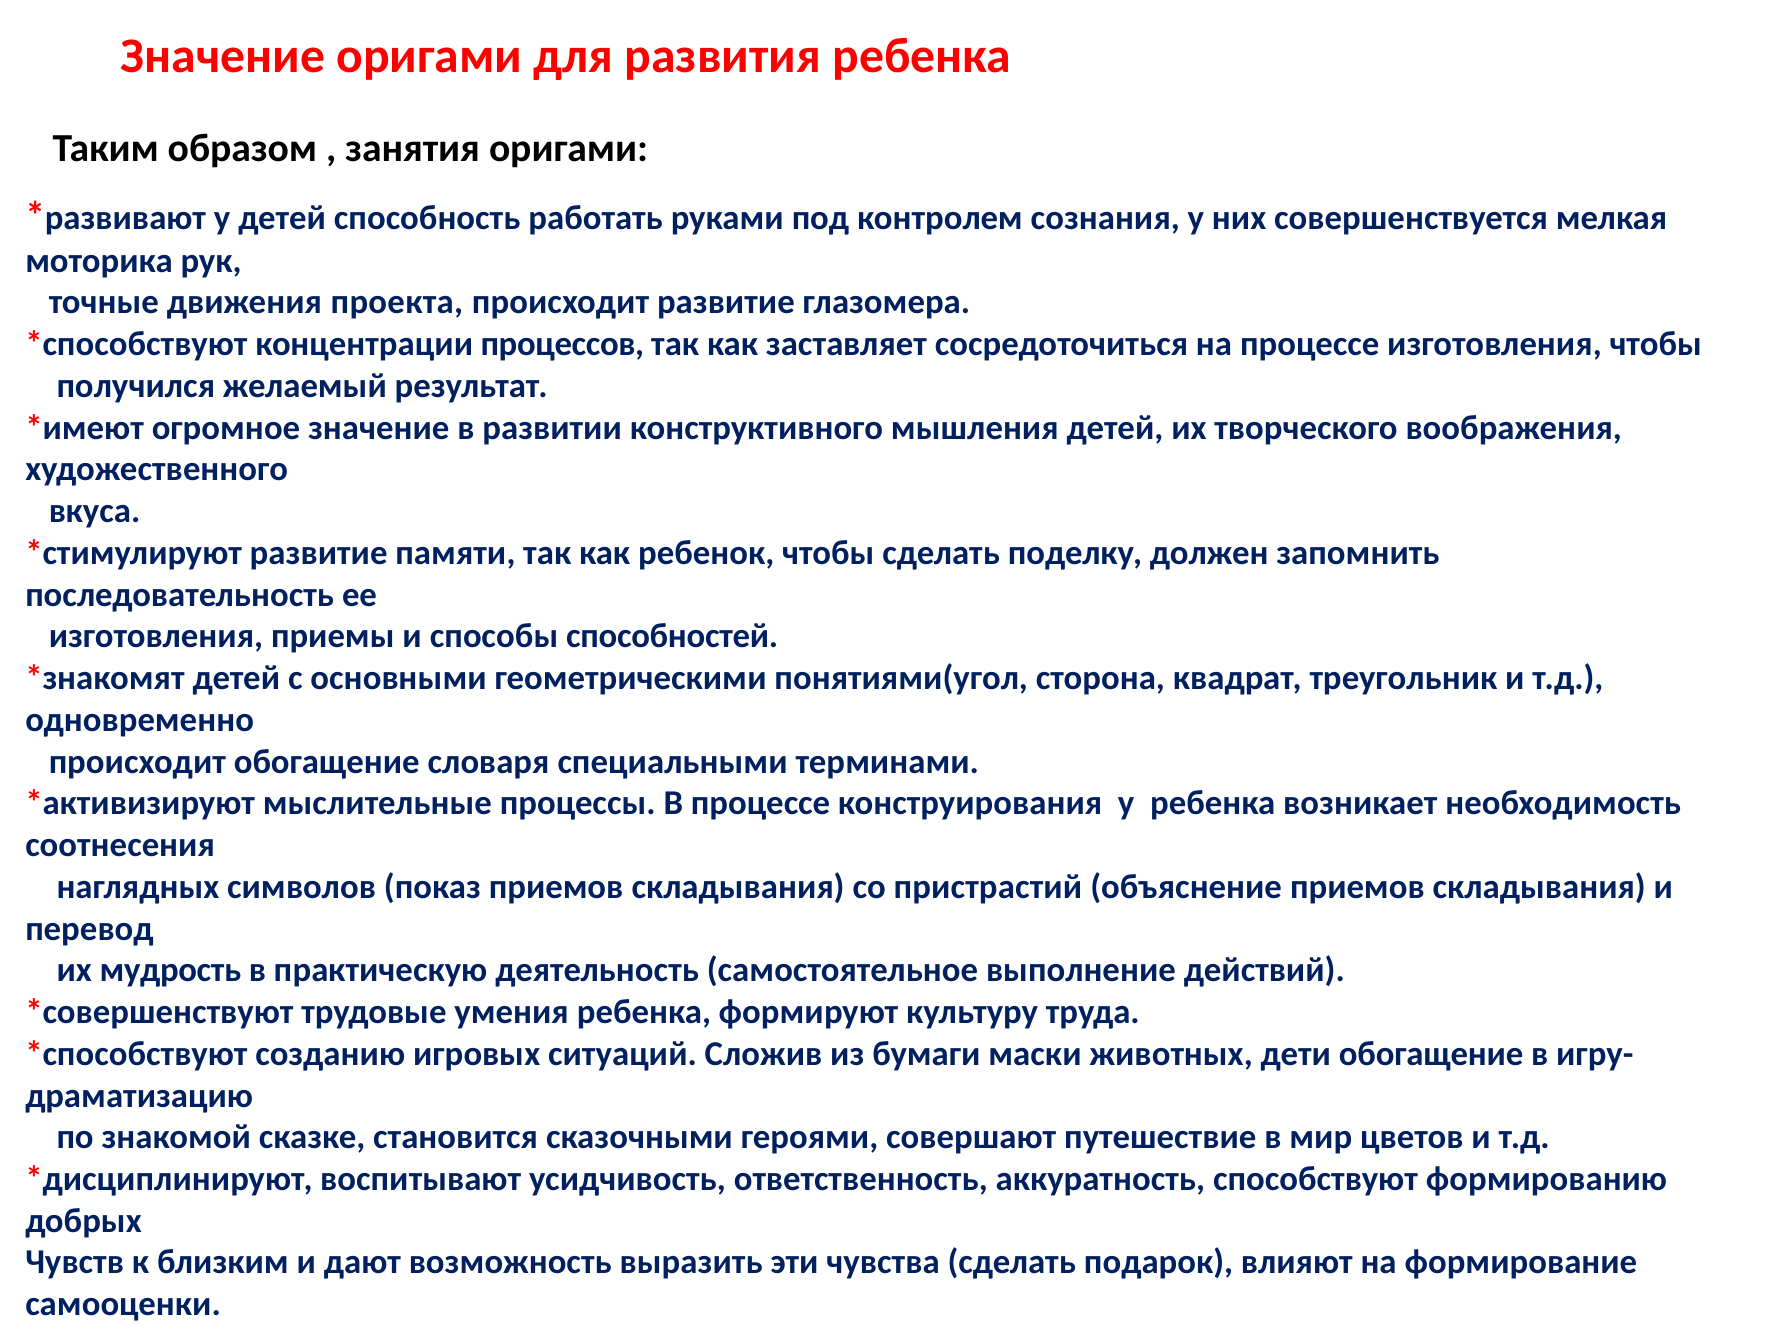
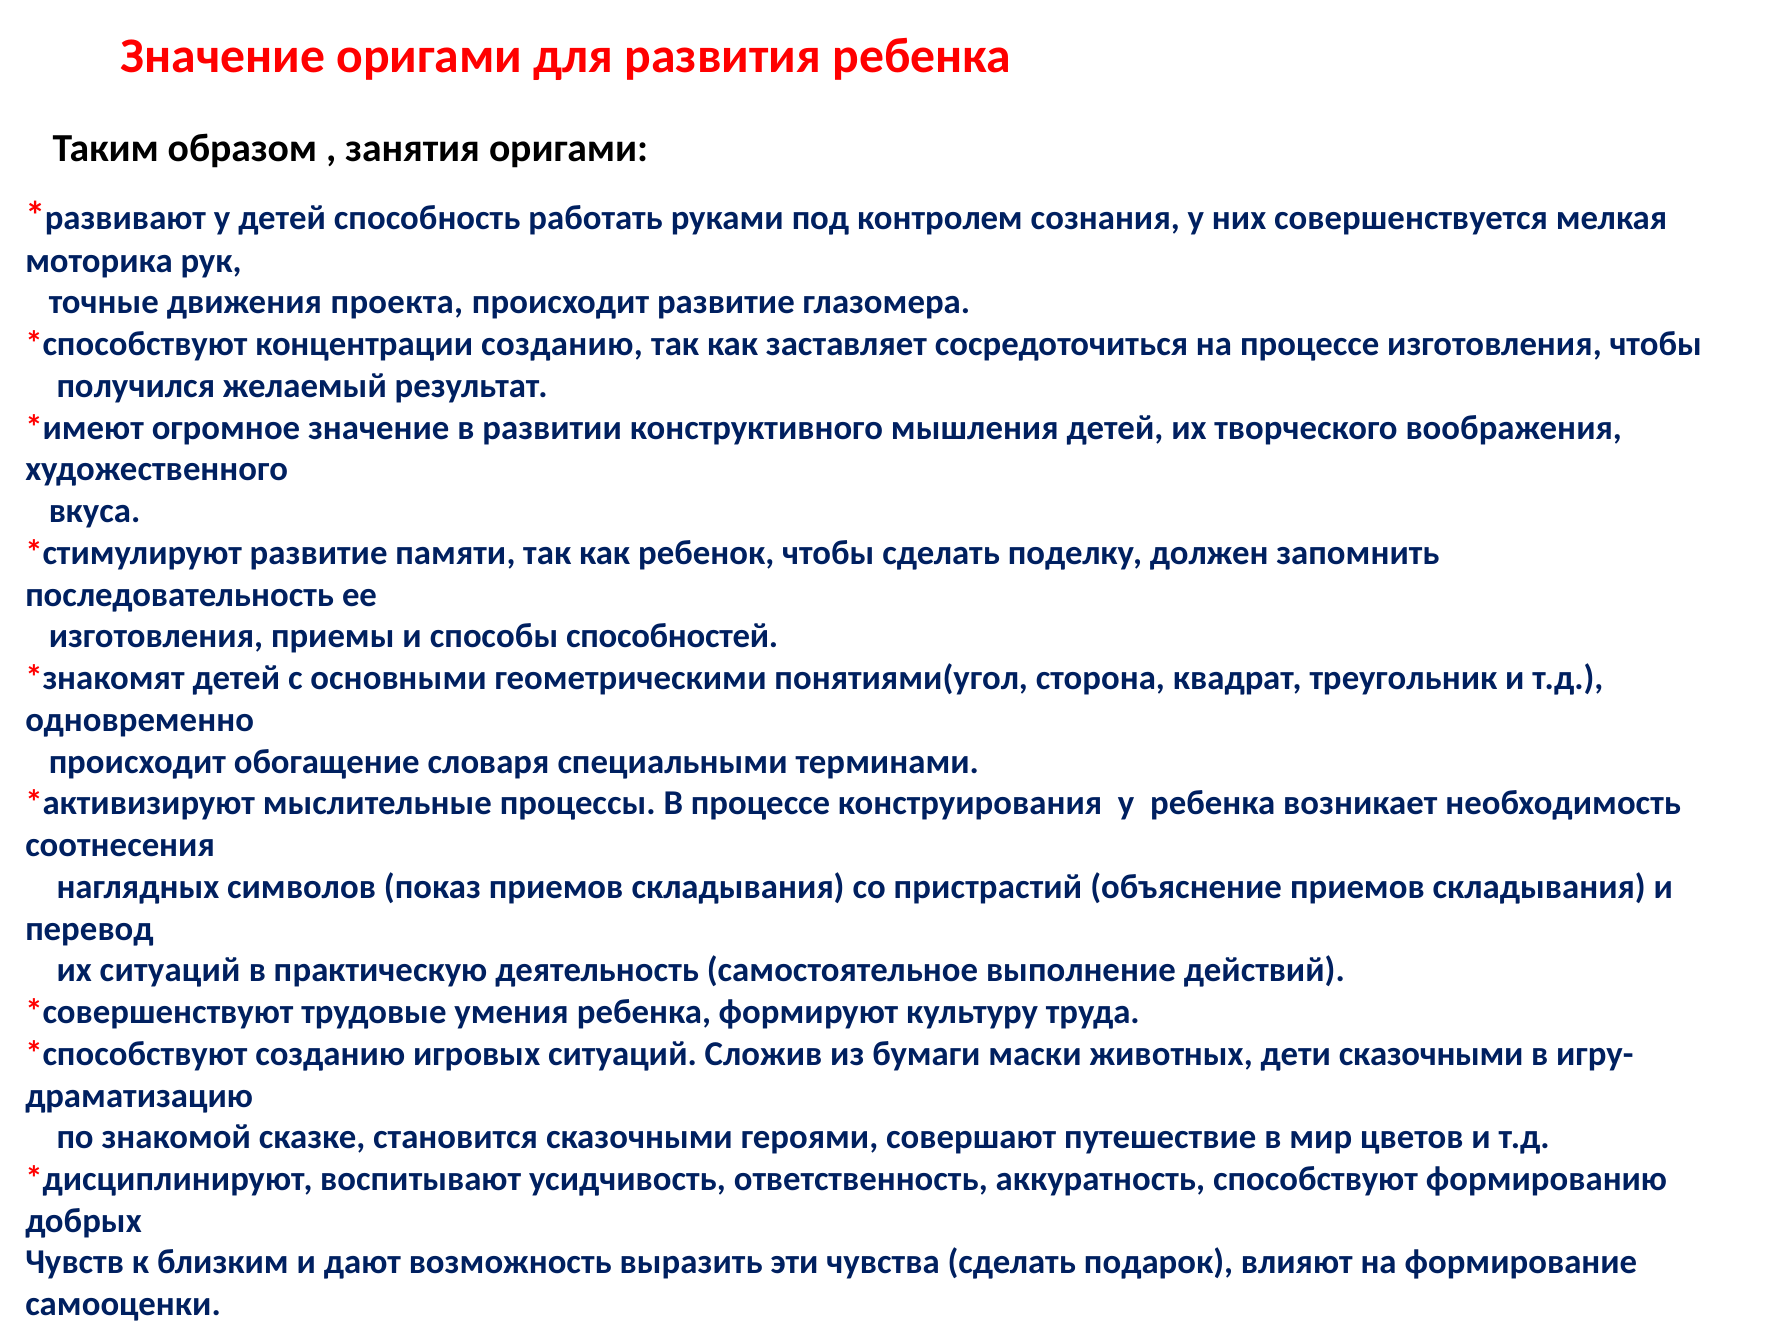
концентрации процессов: процессов -> созданию (562, 344)
их мудрость: мудрость -> ситуаций (170, 970)
дети обогащение: обогащение -> сказочными (1431, 1053)
